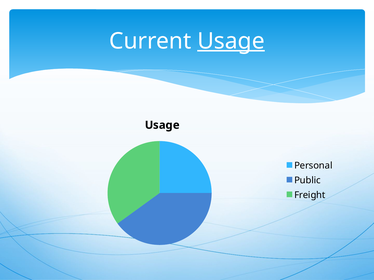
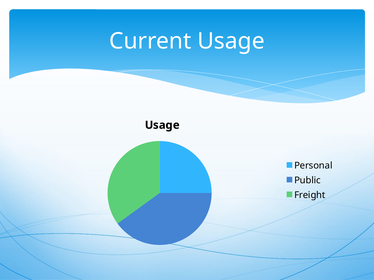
Usage underline: present -> none (231, 41)
